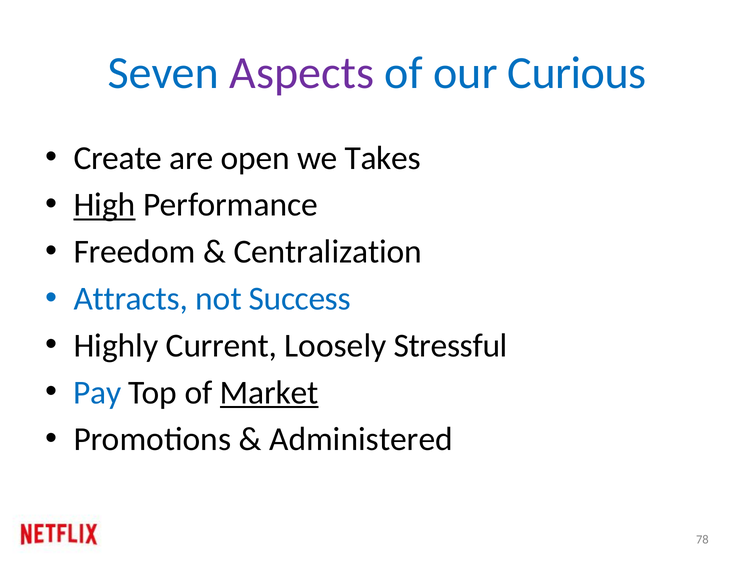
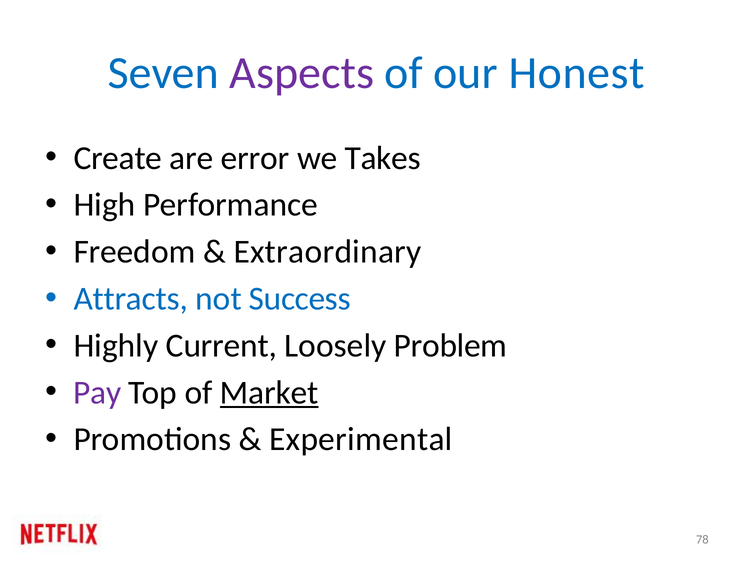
Curious: Curious -> Honest (577, 73)
open: open -> error (255, 158)
High underline: present -> none (104, 205)
Centralization: Centralization -> Extraordinary (328, 252)
Stressful: Stressful -> Problem (451, 346)
Pay colour: blue -> purple (97, 393)
Administered: Administered -> Experimental (361, 440)
